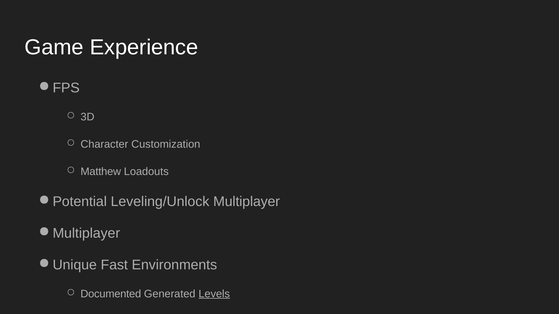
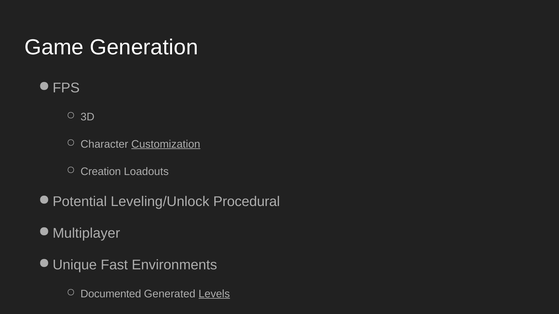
Experience: Experience -> Generation (144, 47)
Customization underline: none -> present (166, 144)
Matthew: Matthew -> Creation (101, 172)
Multiplayer: Multiplayer -> Procedural (247, 202)
